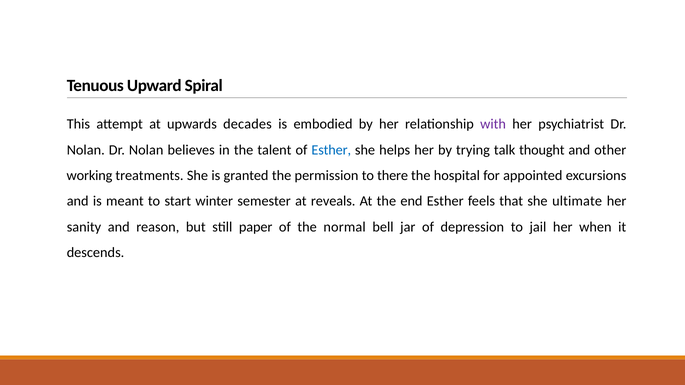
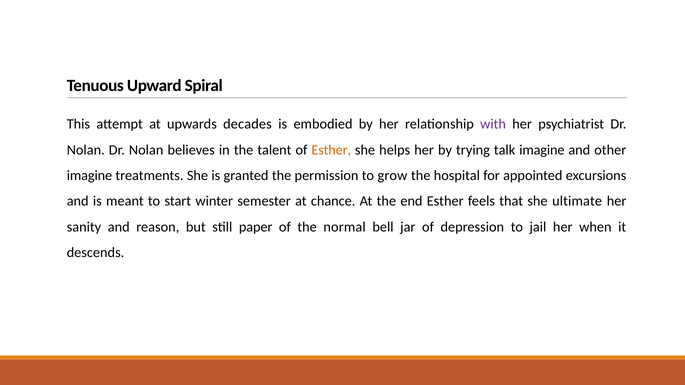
Esther colour: blue -> orange (331, 150)
talk thought: thought -> imagine (542, 150)
working: working -> imagine (89, 176)
there: there -> grow (392, 176)
reveals: reveals -> chance (333, 201)
